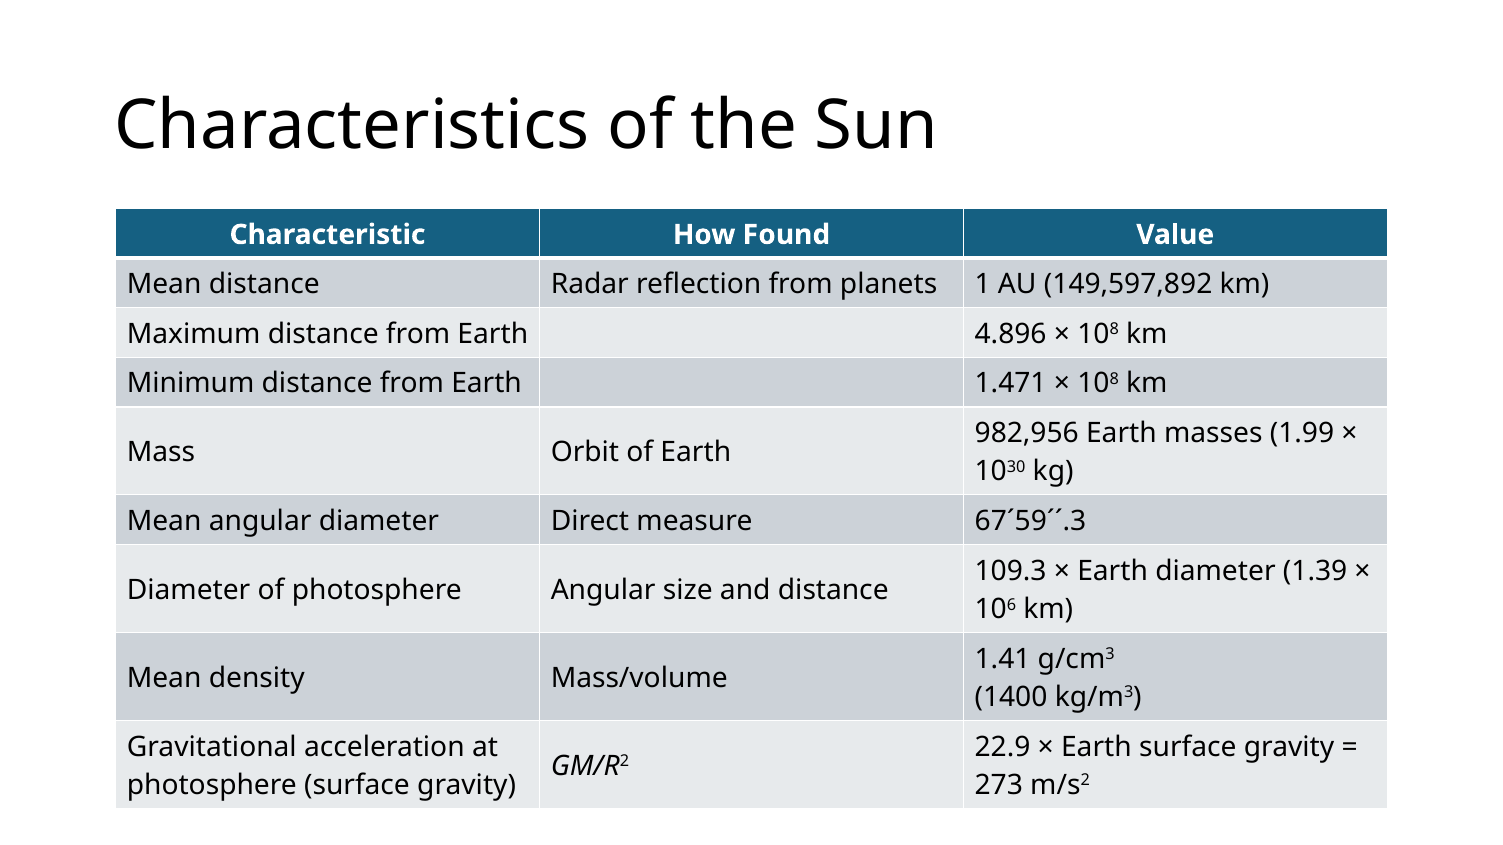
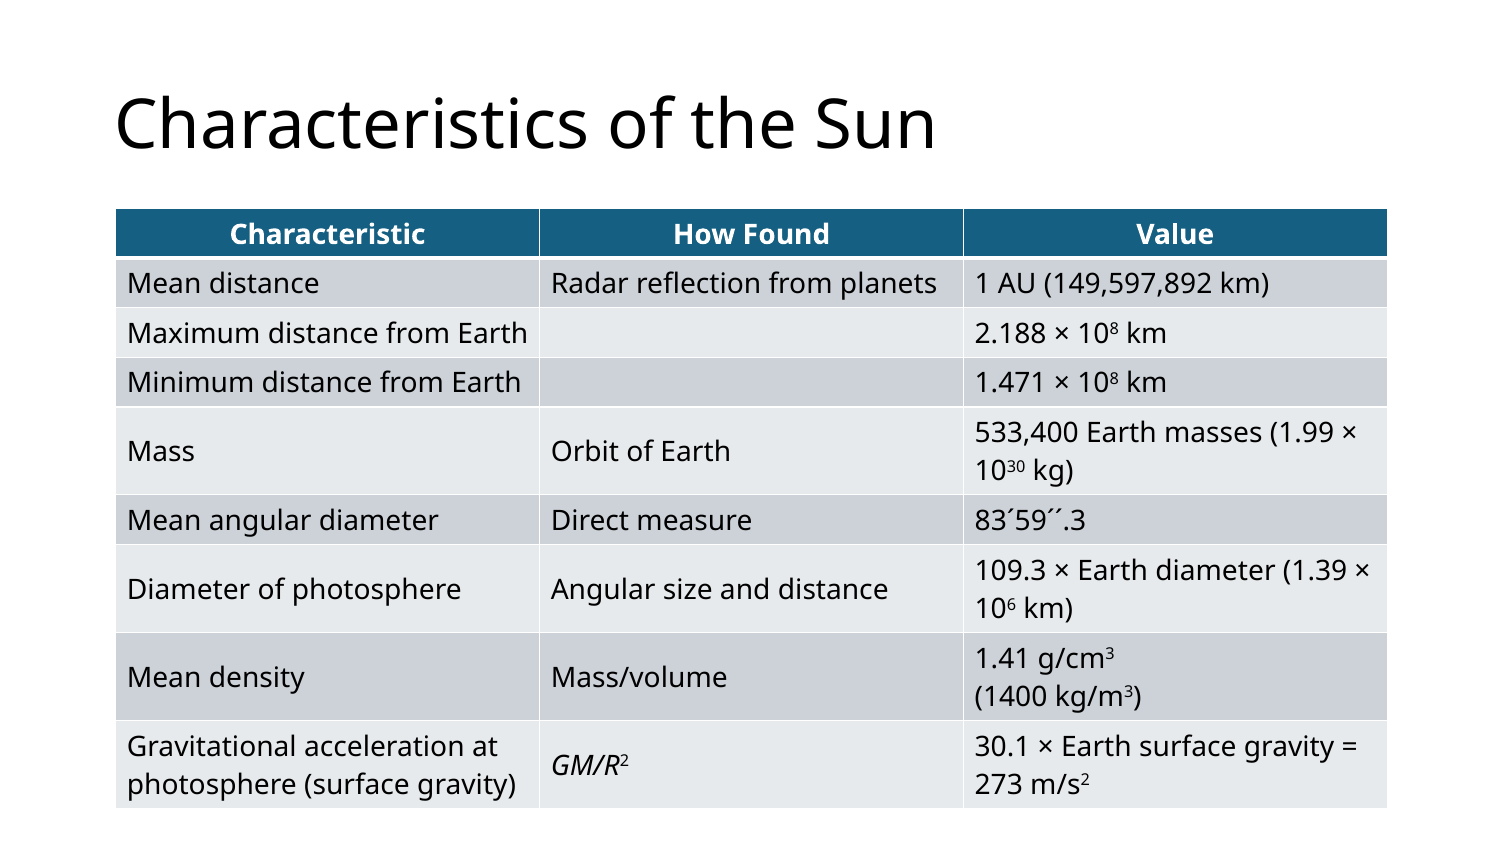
4.896: 4.896 -> 2.188 (1011, 334)
982,956: 982,956 -> 533,400 (1027, 433)
67´59´´.3: 67´59´´.3 -> 83´59´´.3 (1031, 521)
22.9: 22.9 -> 30.1 (1003, 747)
